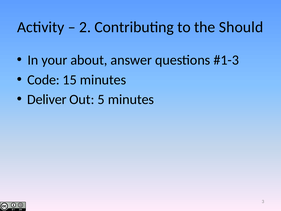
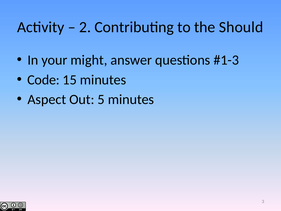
about: about -> might (89, 60)
Deliver: Deliver -> Aspect (47, 99)
